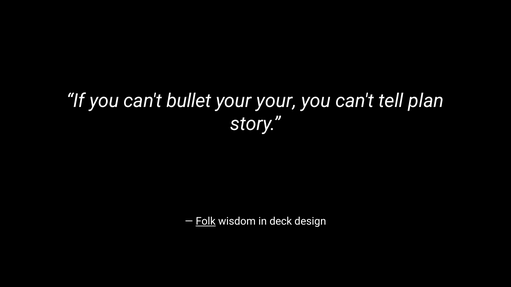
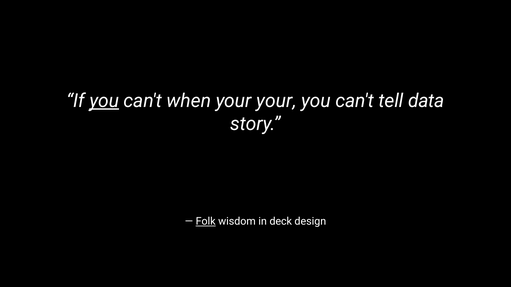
you underline: none -> present (104, 101)
bullet: bullet -> when (189, 101)
plan: plan -> data (426, 101)
